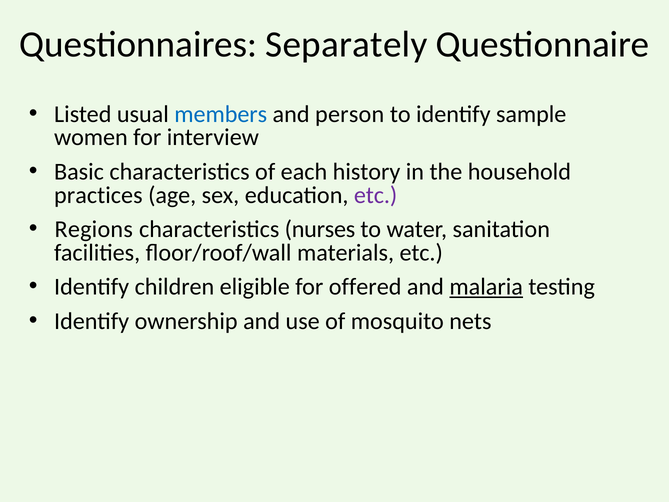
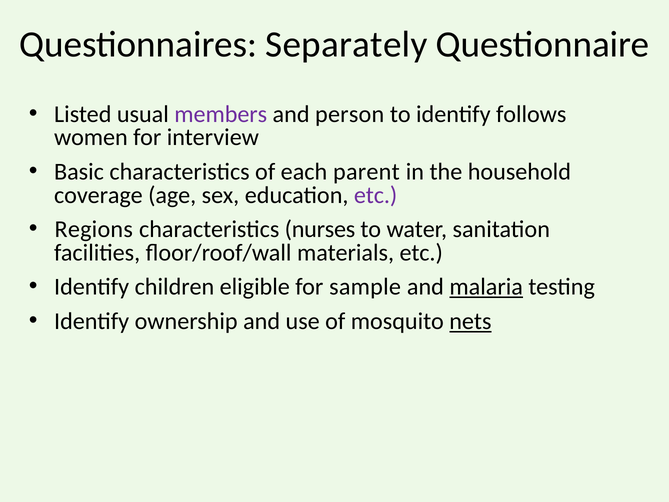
members colour: blue -> purple (221, 114)
sample: sample -> follows (531, 114)
history: history -> parent (366, 172)
practices: practices -> coverage (98, 195)
offered: offered -> sample (365, 287)
nets underline: none -> present (470, 321)
